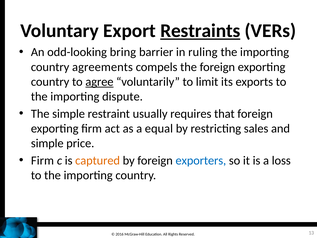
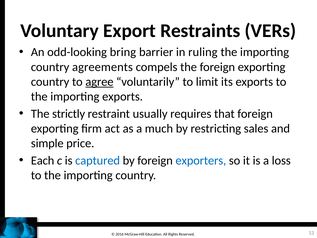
Restraints underline: present -> none (200, 31)
importing dispute: dispute -> exports (123, 96)
The simple: simple -> strictly (69, 114)
equal: equal -> much (159, 128)
Firm: Firm -> Each (43, 160)
captured colour: orange -> blue (98, 160)
